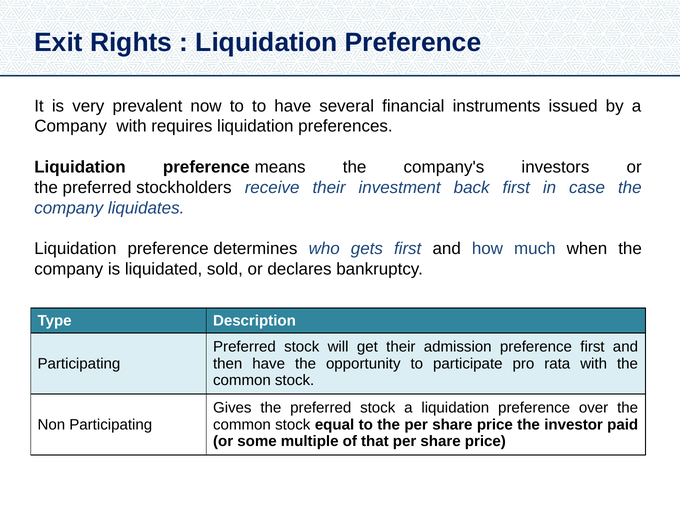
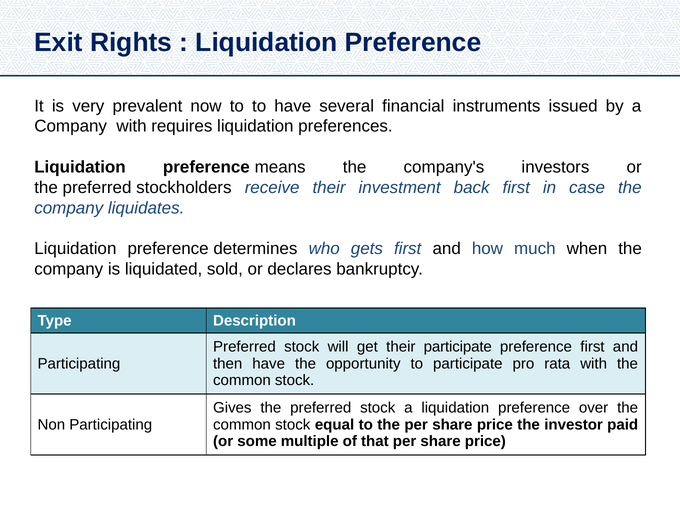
their admission: admission -> participate (458, 347)
